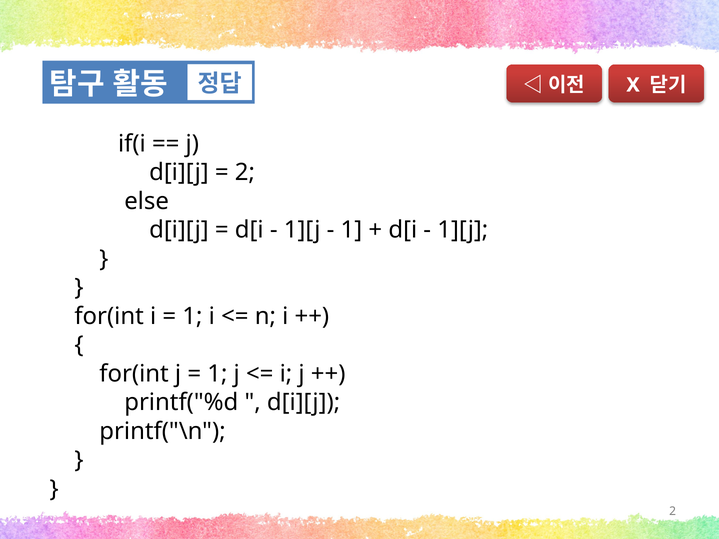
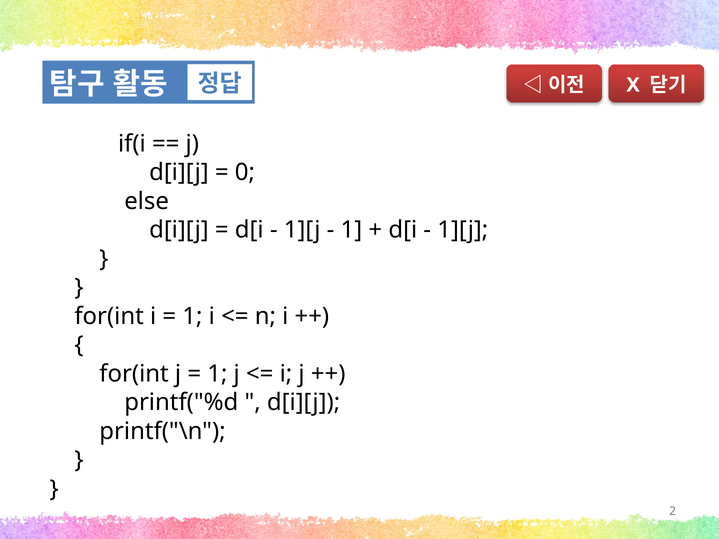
2: 2 -> 0 (245, 172)
